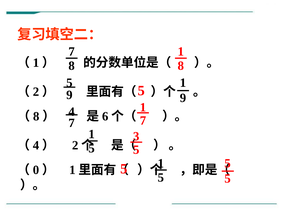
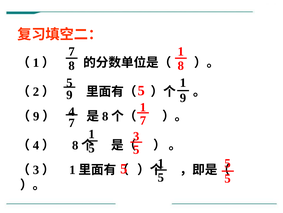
8: 8 -> 9 (36, 116)
6: 6 -> 8 (105, 116)
2: 2 -> 8 (75, 145)
0: 0 -> 3 (36, 169)
